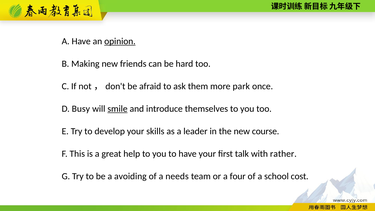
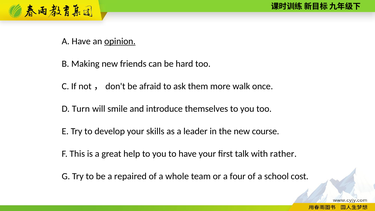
park: park -> walk (241, 86)
Busy: Busy -> Turn (81, 109)
smile underline: present -> none (118, 109)
avoiding: avoiding -> repaired (130, 176)
needs: needs -> whole (177, 176)
